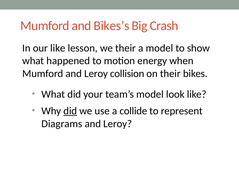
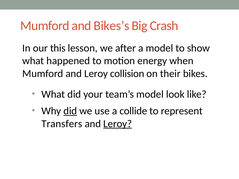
our like: like -> this (58, 48)
we their: their -> after (126, 48)
Diagrams: Diagrams -> Transfers (62, 124)
Leroy underline: none -> present (118, 124)
